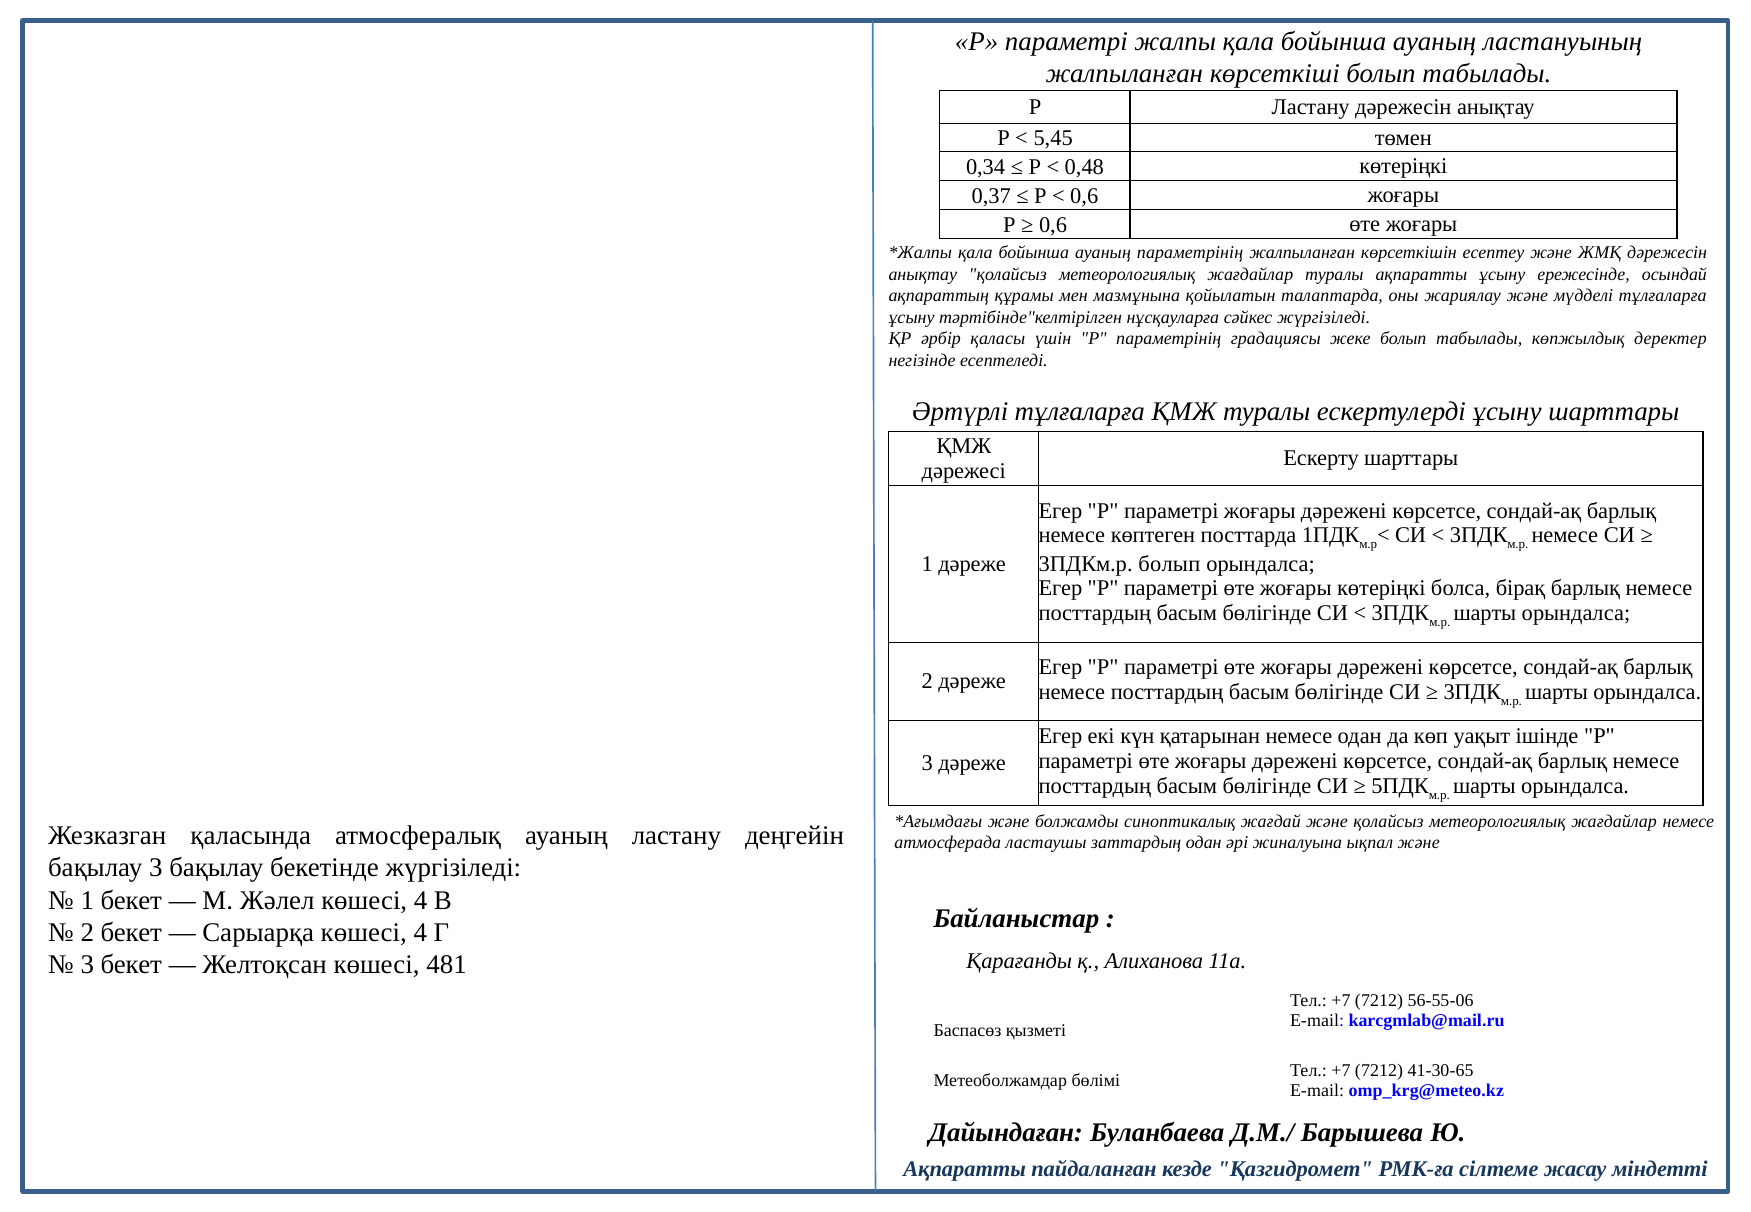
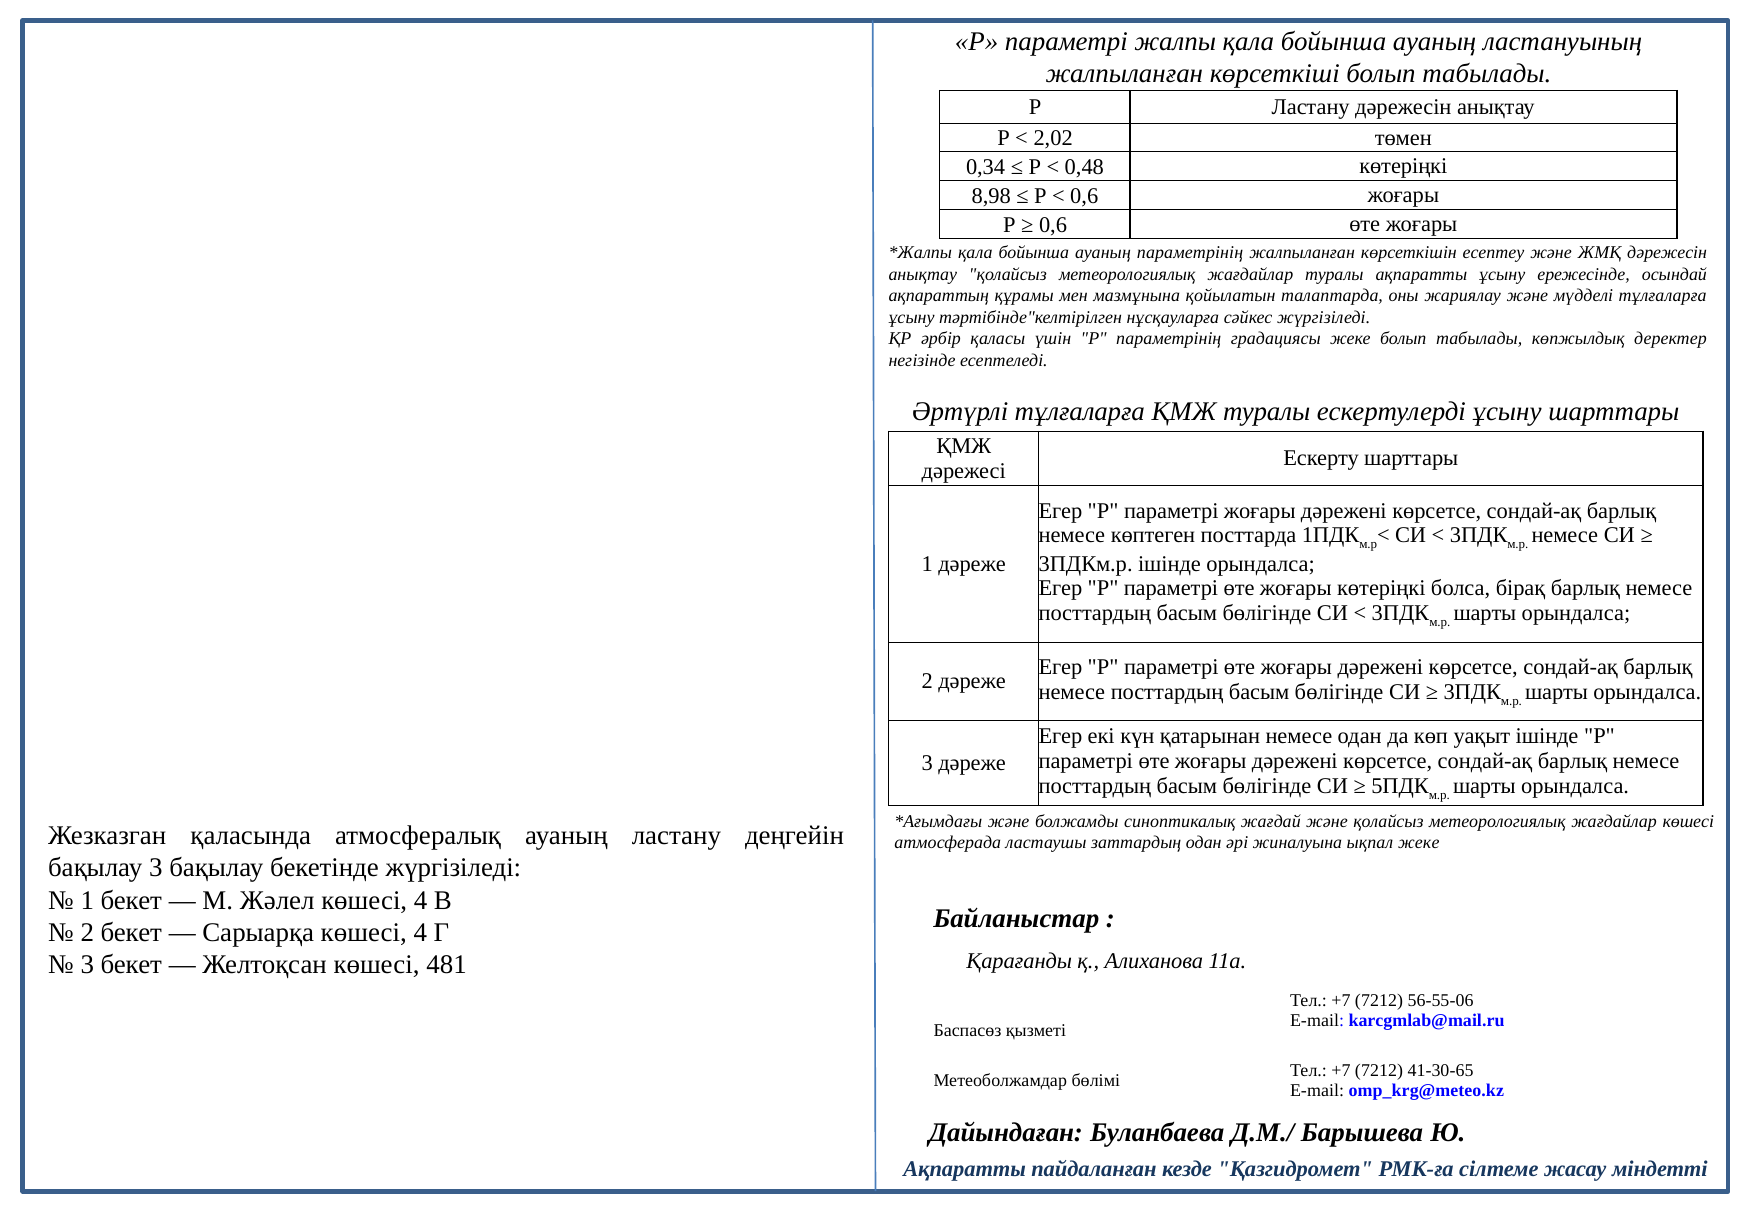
5,45: 5,45 -> 2,02 (1053, 139)
0,37: 0,37 -> 8,98 (991, 196)
3ПДКм.р болып: болып -> ішінде (1169, 564)
жағдайлар немесе: немесе -> көшесі (1688, 821)
ықпал және: және -> жеке (1419, 843)
